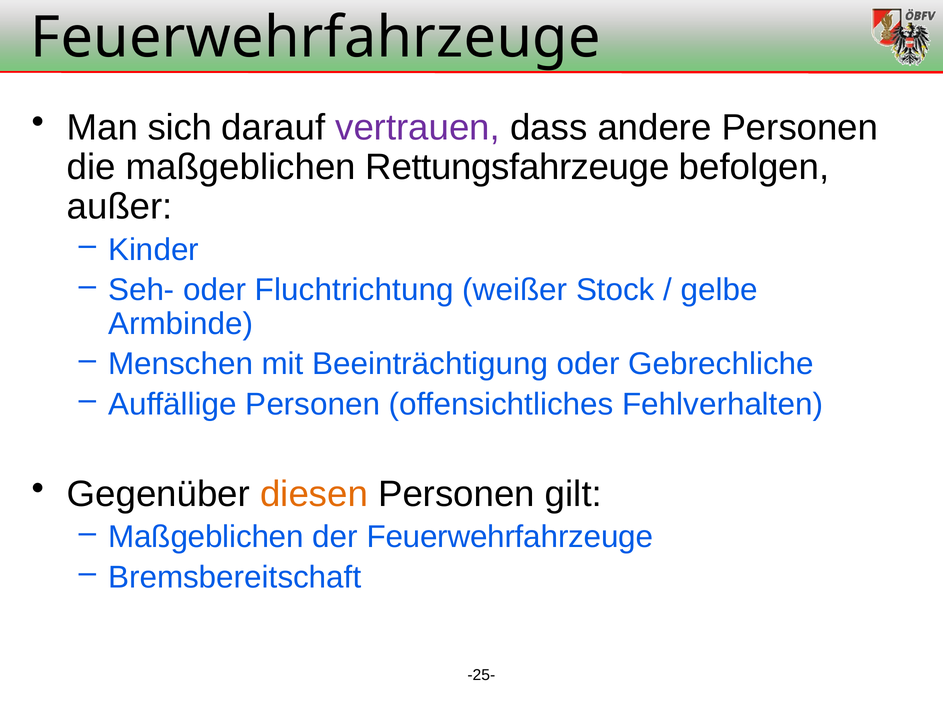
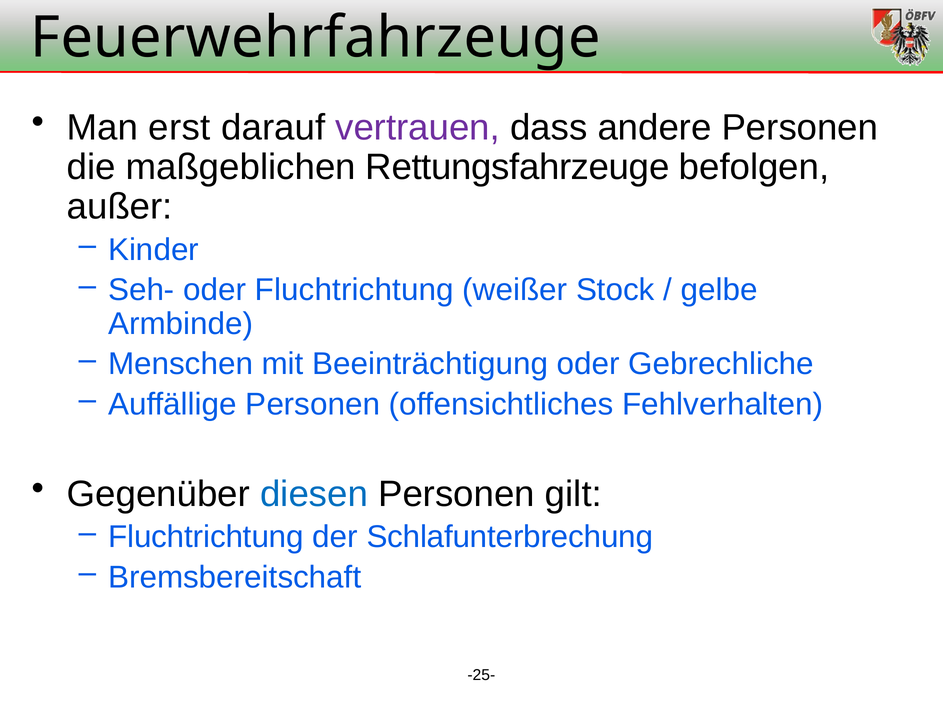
sich: sich -> erst (179, 127)
diesen colour: orange -> blue (314, 494)
Maßgeblichen: Maßgeblichen -> Fluchtrichtung (206, 537)
der Feuerwehrfahrzeuge: Feuerwehrfahrzeuge -> Schlafunterbrechung (510, 537)
